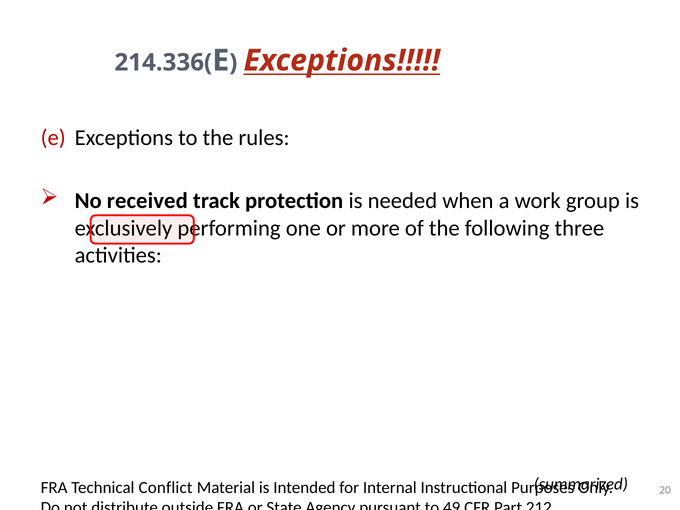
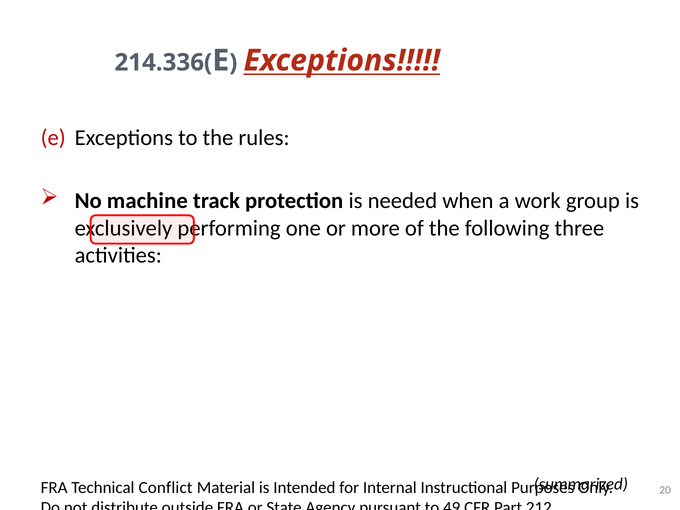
received: received -> machine (147, 201)
